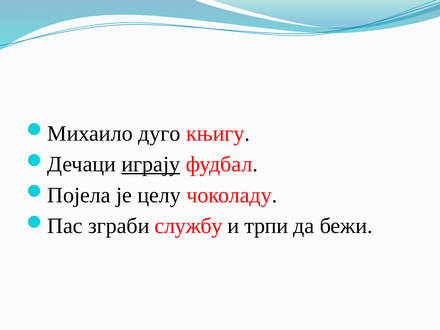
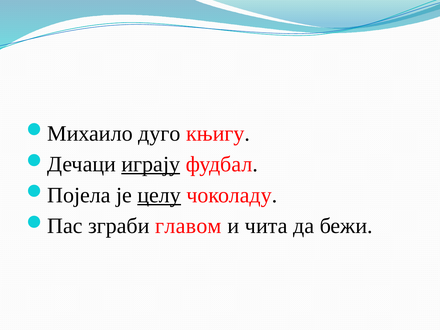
целу underline: none -> present (159, 195)
службу: службу -> главом (188, 226)
трпи: трпи -> чита (266, 226)
